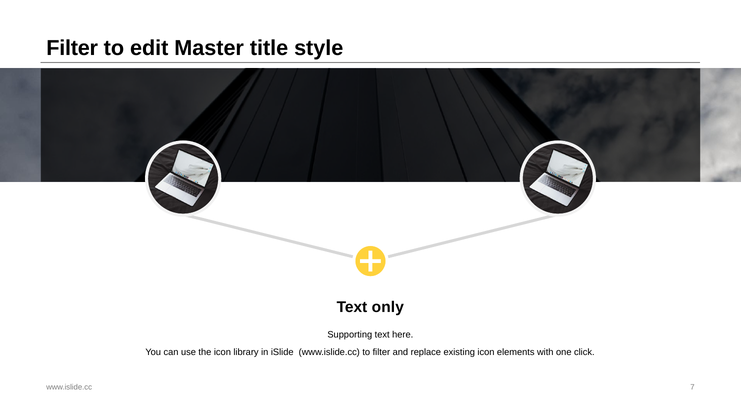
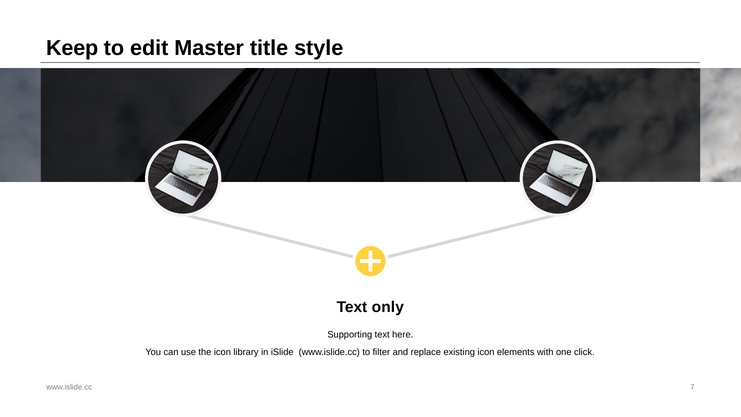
Filter: Filter -> Keep (72, 48)
